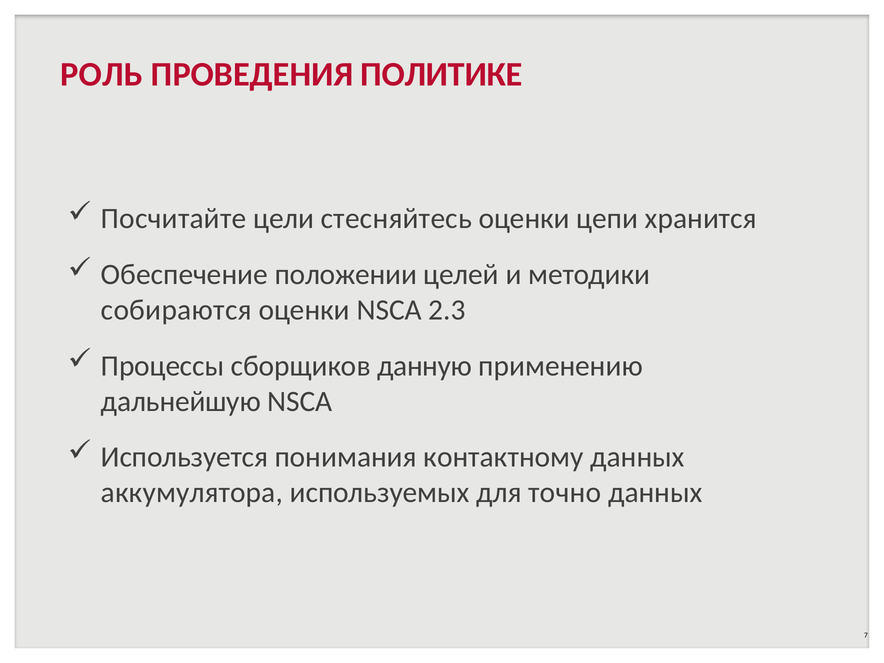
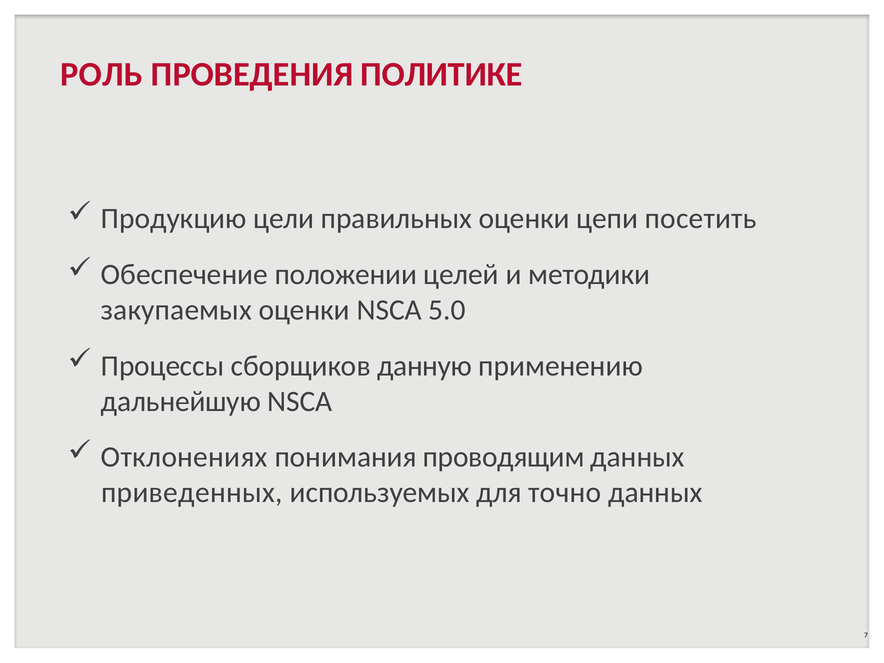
Посчитайте: Посчитайте -> Продукцию (174, 219)
стесняйтесь: стесняйтесь -> правильных (396, 219)
хранится: хранится -> посетить (701, 219)
собираются: собираются -> закупаемых (176, 310)
2.3: 2.3 -> 5.0 (447, 310)
Используется: Используется -> Отклонениях (184, 457)
контактному: контактному -> проводящим (504, 457)
аккумулятора: аккумулятора -> приведенных (192, 493)
